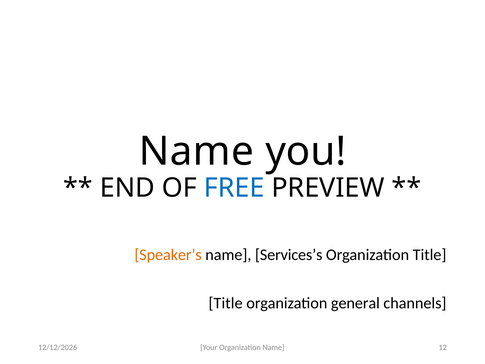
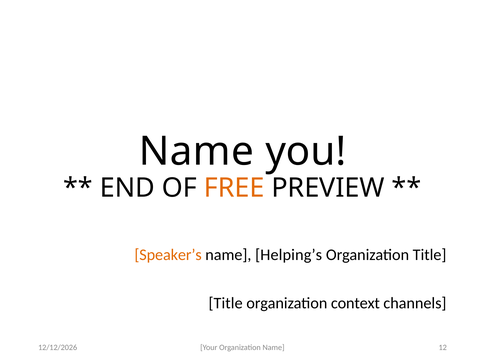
FREE colour: blue -> orange (234, 188)
Services’s: Services’s -> Helping’s (289, 255)
general: general -> context (355, 303)
